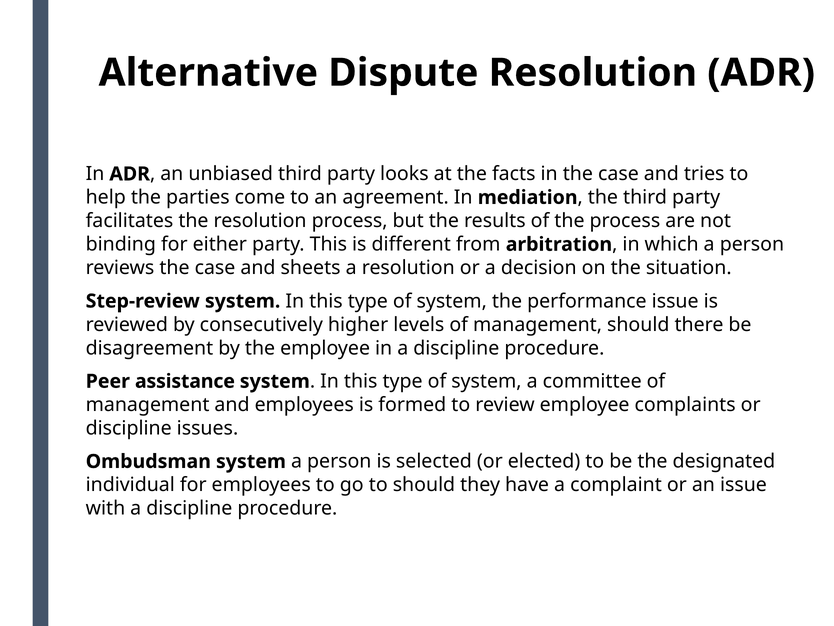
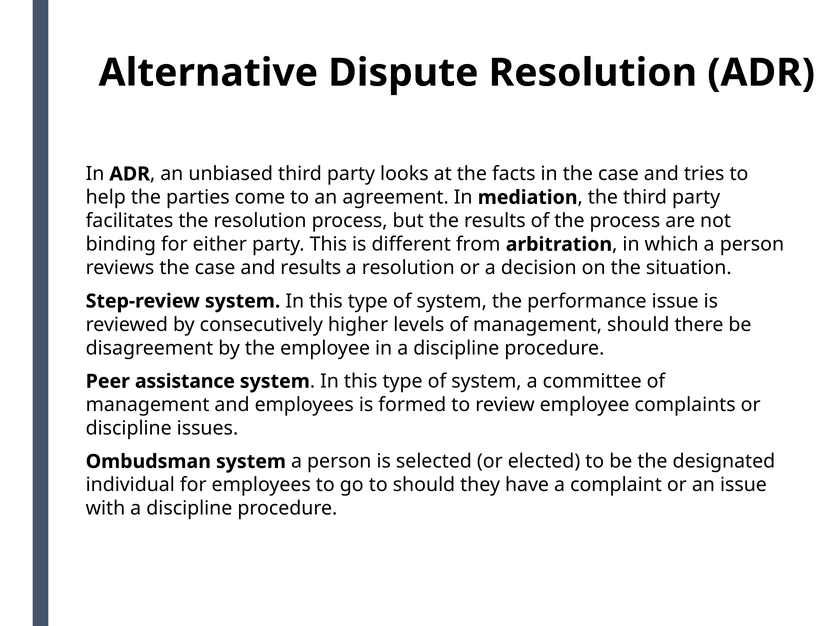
and sheets: sheets -> results (311, 268)
